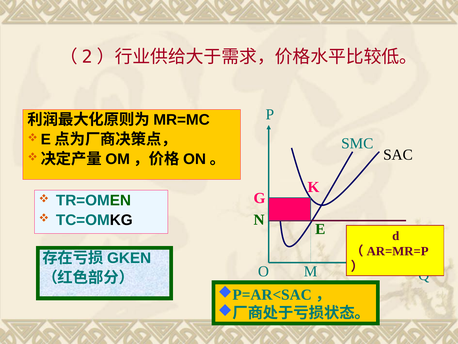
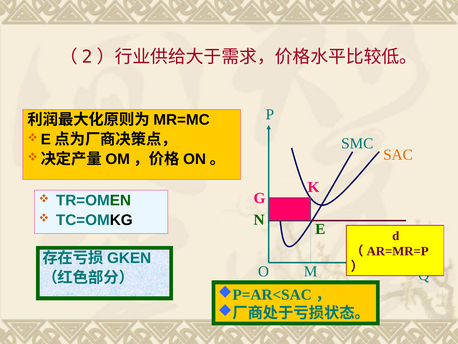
SAC colour: black -> orange (398, 155)
